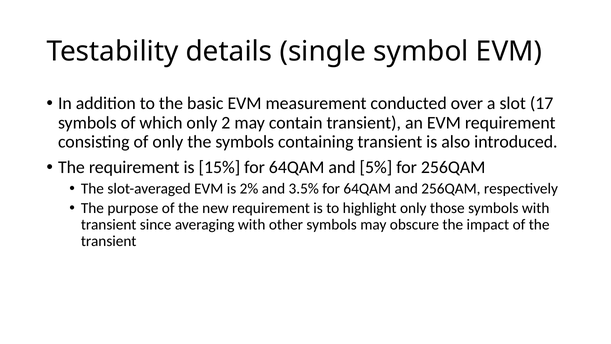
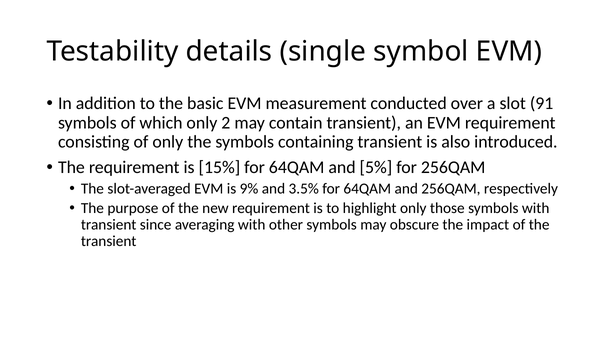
17: 17 -> 91 (542, 103)
2%: 2% -> 9% (249, 188)
